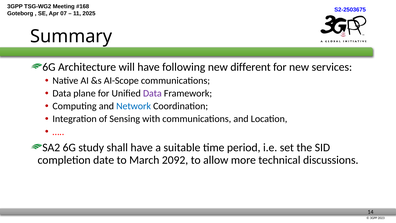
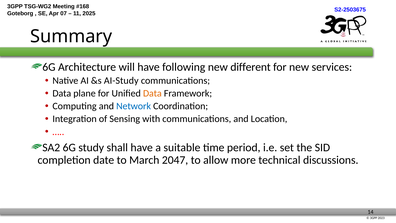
AI-Scope: AI-Scope -> AI-Study (121, 81)
Data colour: purple -> orange (152, 93)
2092: 2092 -> 2047 (175, 160)
